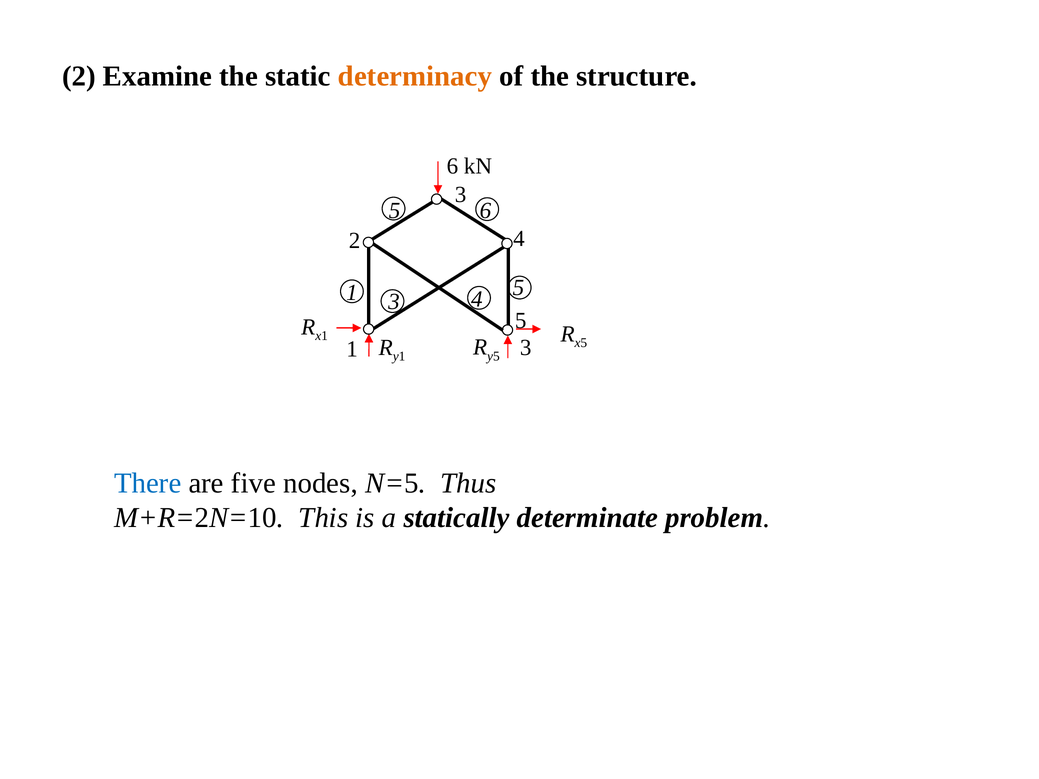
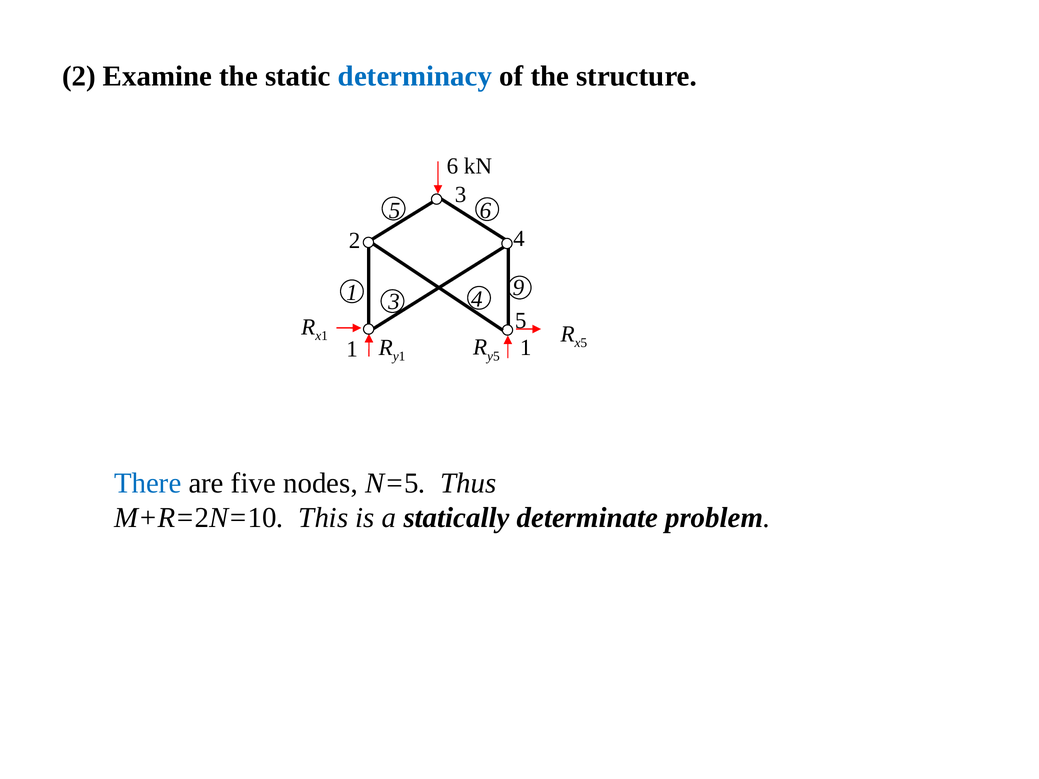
determinacy colour: orange -> blue (415, 76)
1 5: 5 -> 9 (518, 288)
1 3: 3 -> 1 (526, 348)
